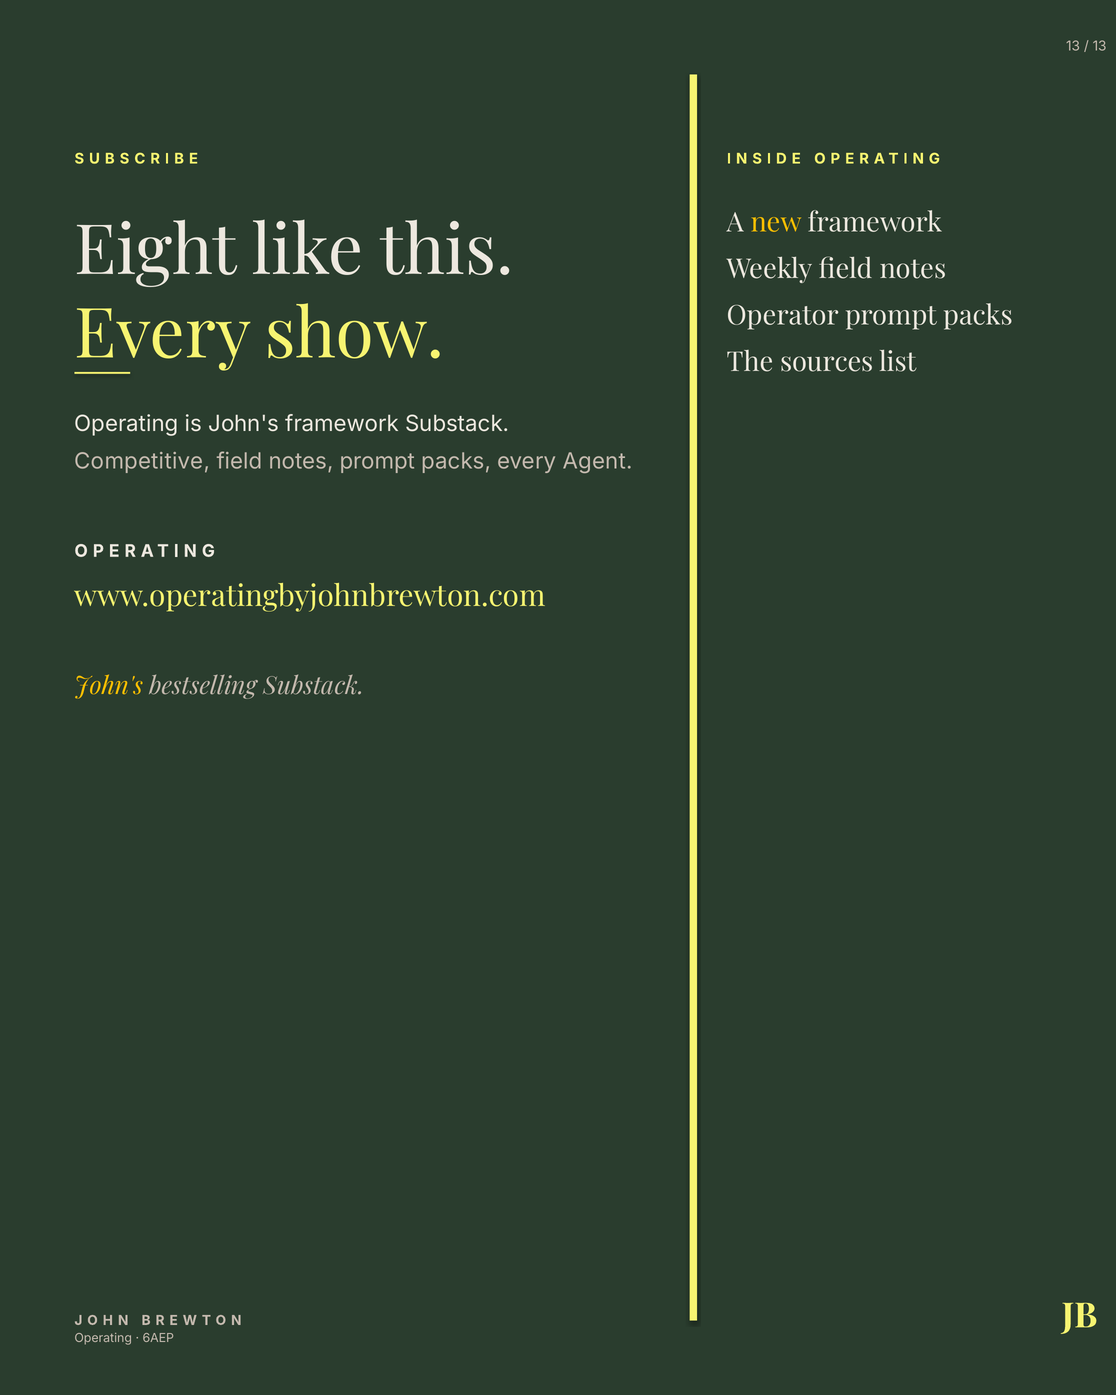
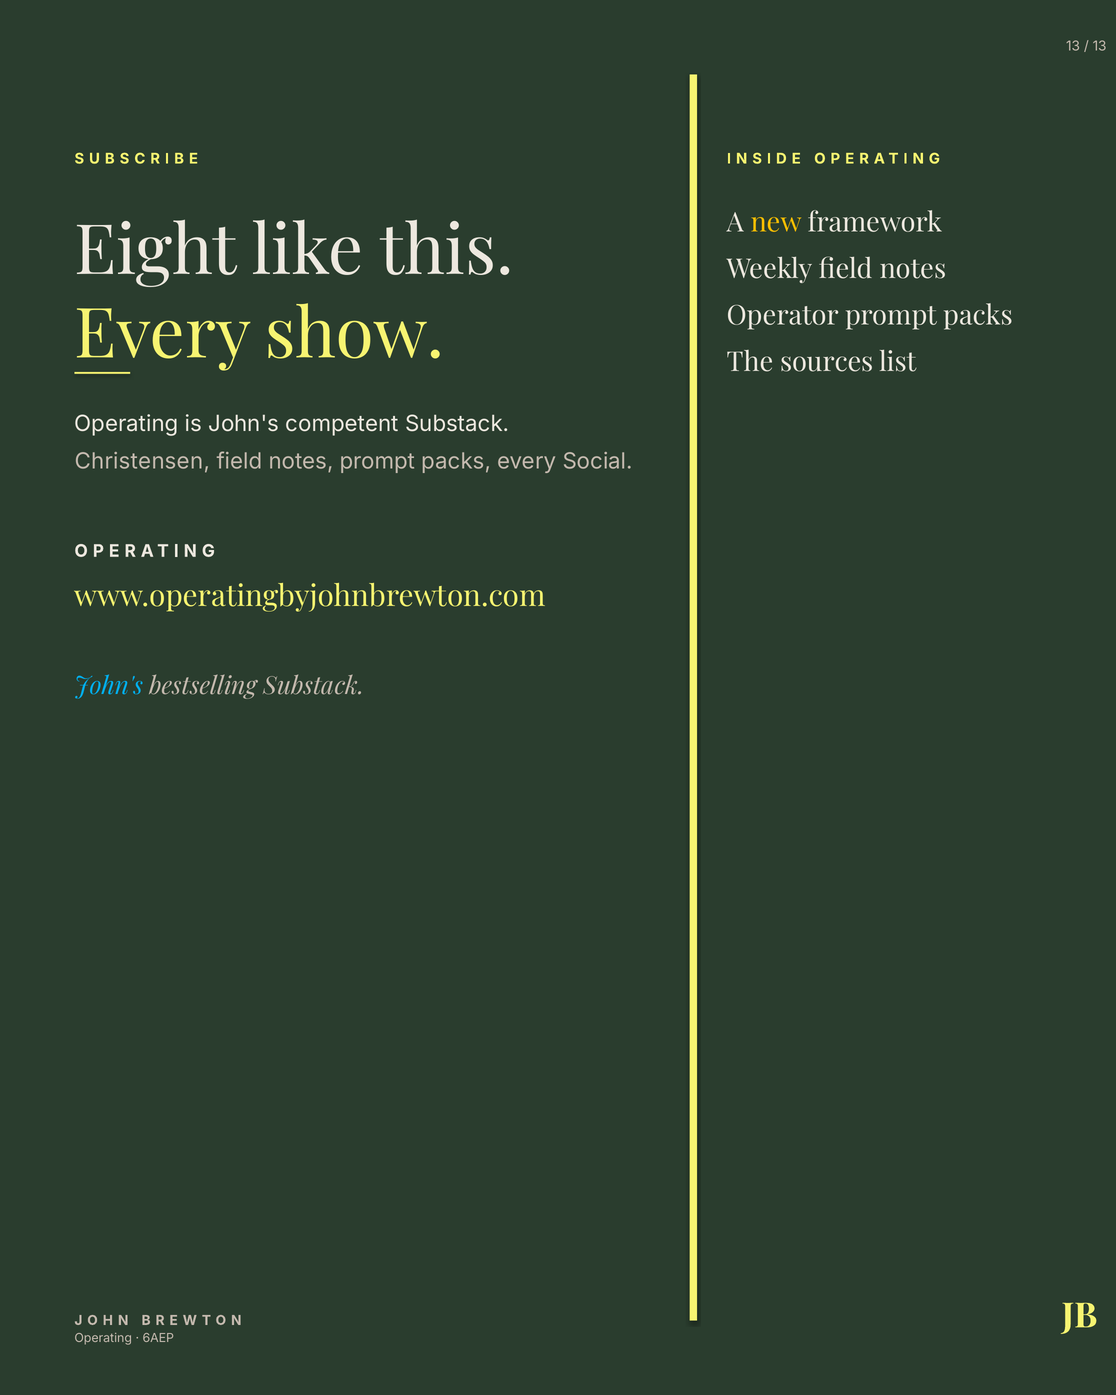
John's framework: framework -> competent (342, 424)
Competitive: Competitive -> Christensen (142, 461)
Agent: Agent -> Social (598, 461)
John's colour: yellow -> light blue (109, 686)
